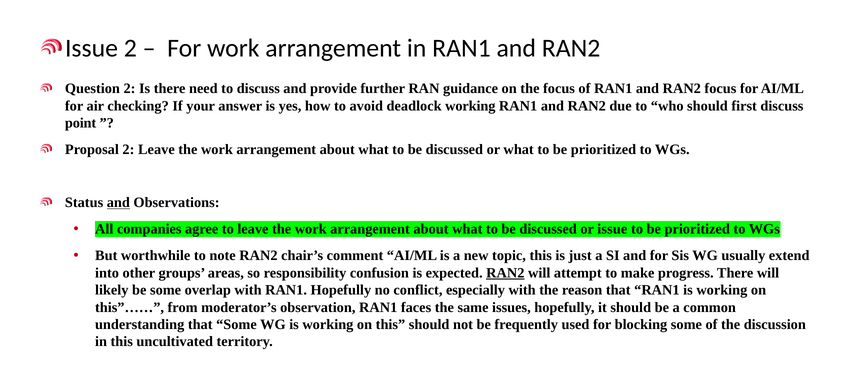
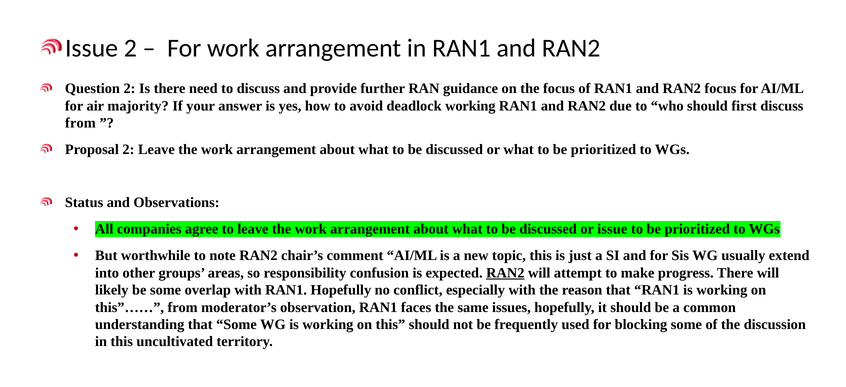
checking: checking -> majority (138, 106)
point: point -> from (80, 123)
and underline: present -> none (118, 203)
